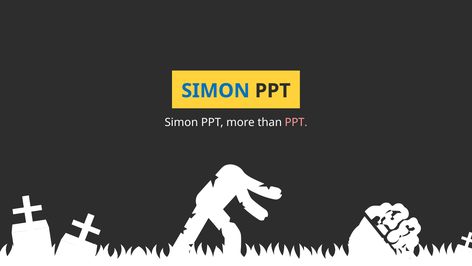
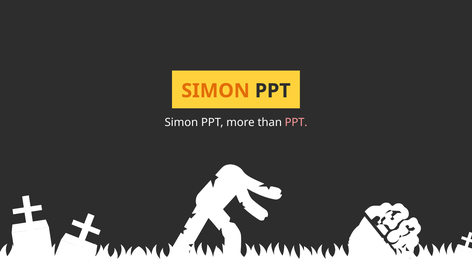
SIMON colour: blue -> orange (216, 91)
